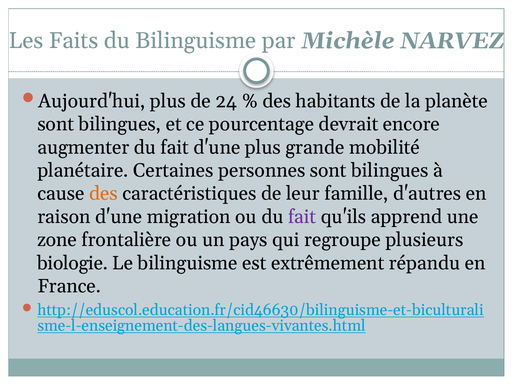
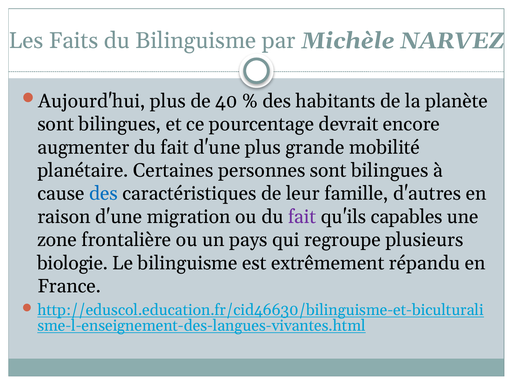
24: 24 -> 40 (226, 101)
des colour: orange -> blue (103, 194)
apprend: apprend -> capables (407, 217)
